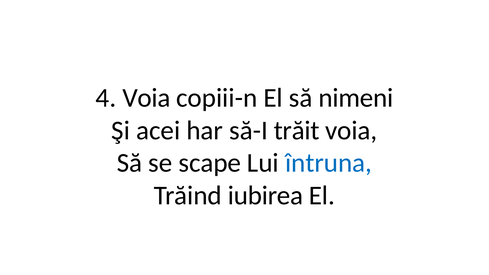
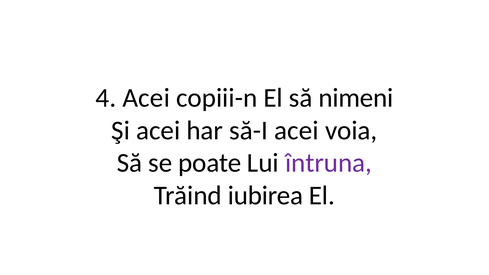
4 Voia: Voia -> Acei (146, 98)
să-I trăit: trăit -> acei (296, 130)
scape: scape -> poate (210, 163)
întruna colour: blue -> purple (329, 163)
